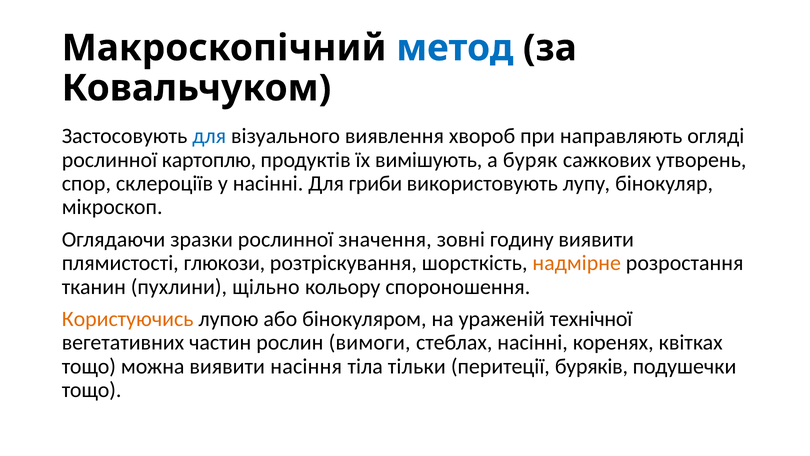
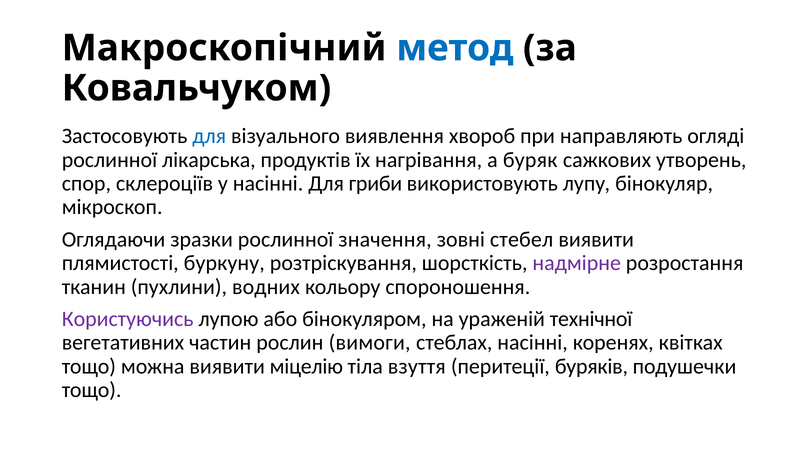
картоплю: картоплю -> лікарська (209, 160)
вимішують: вимішують -> нагрівання (429, 160)
годину: годину -> стебел (522, 239)
глюкози: глюкози -> буркуну (224, 263)
надмірне colour: orange -> purple (577, 263)
щільно: щільно -> водних (266, 287)
Користуючись colour: orange -> purple (128, 319)
насіння: насіння -> міцелію (306, 366)
тільки: тільки -> взуття (417, 366)
